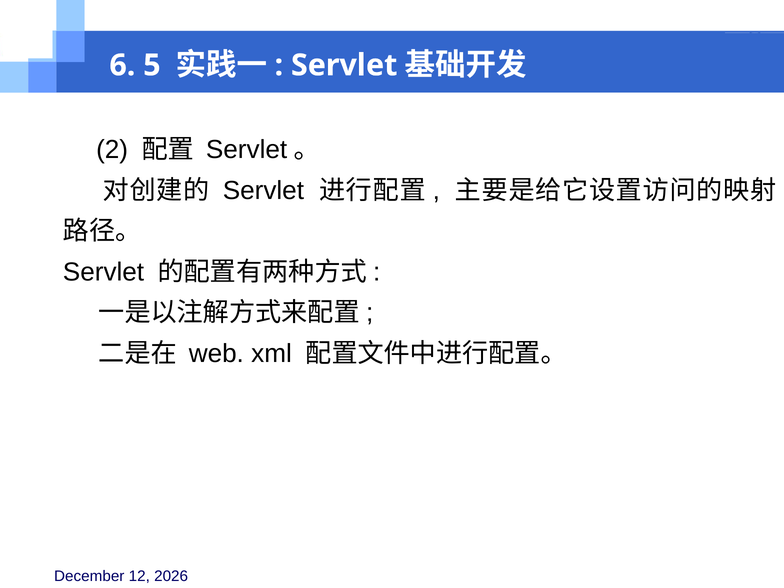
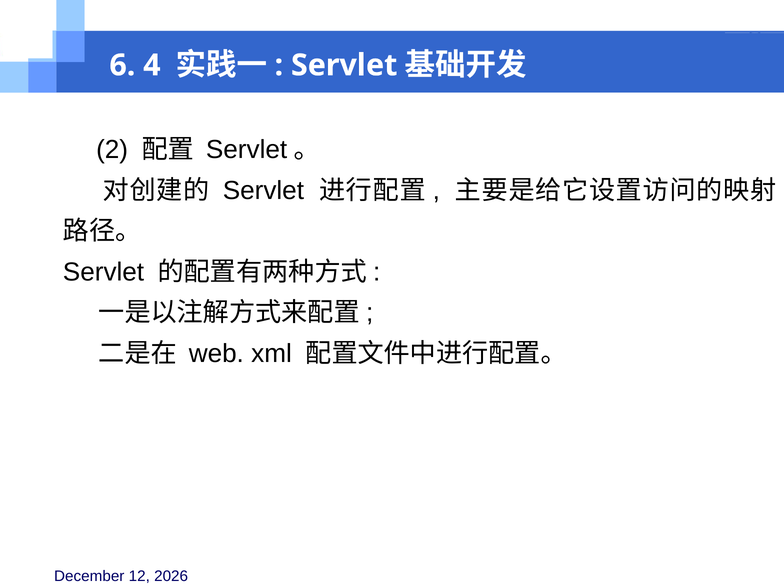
5: 5 -> 4 (152, 65)
